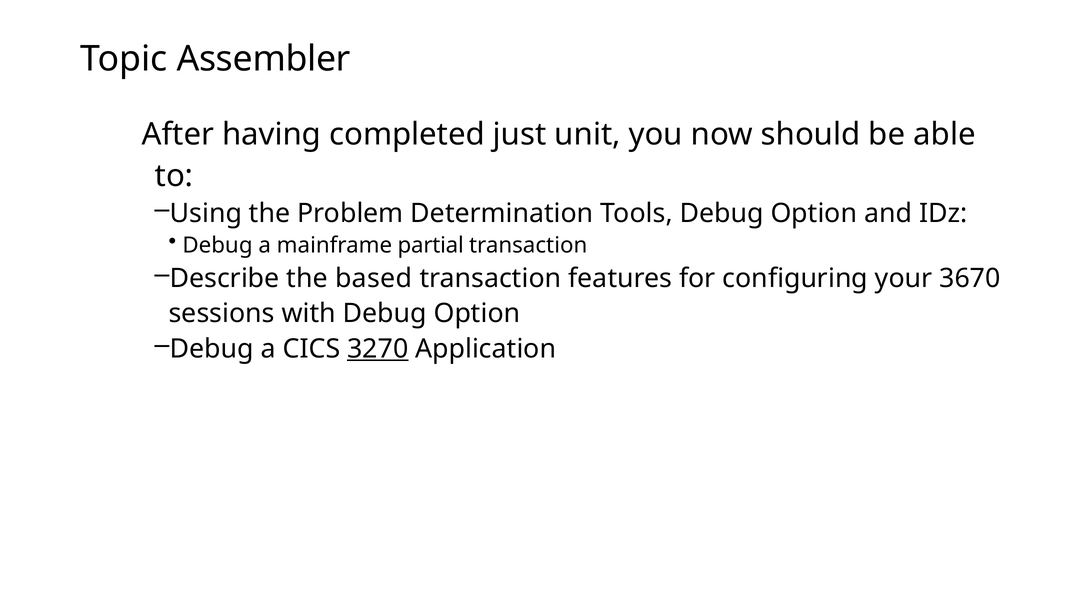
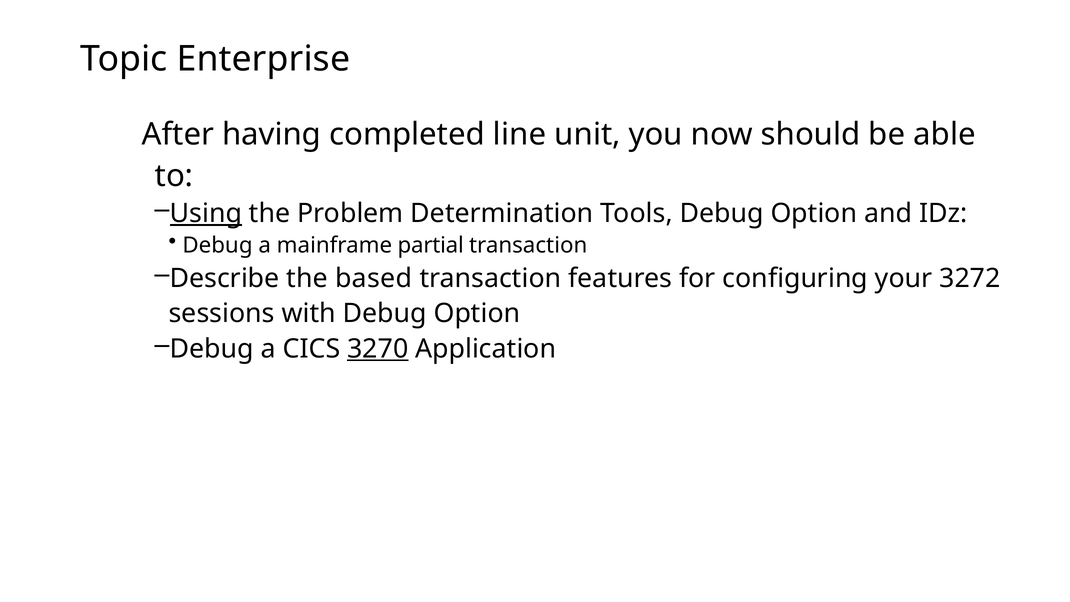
Assembler: Assembler -> Enterprise (263, 59)
just: just -> line (520, 135)
Using underline: none -> present (206, 213)
3670: 3670 -> 3272 (970, 278)
